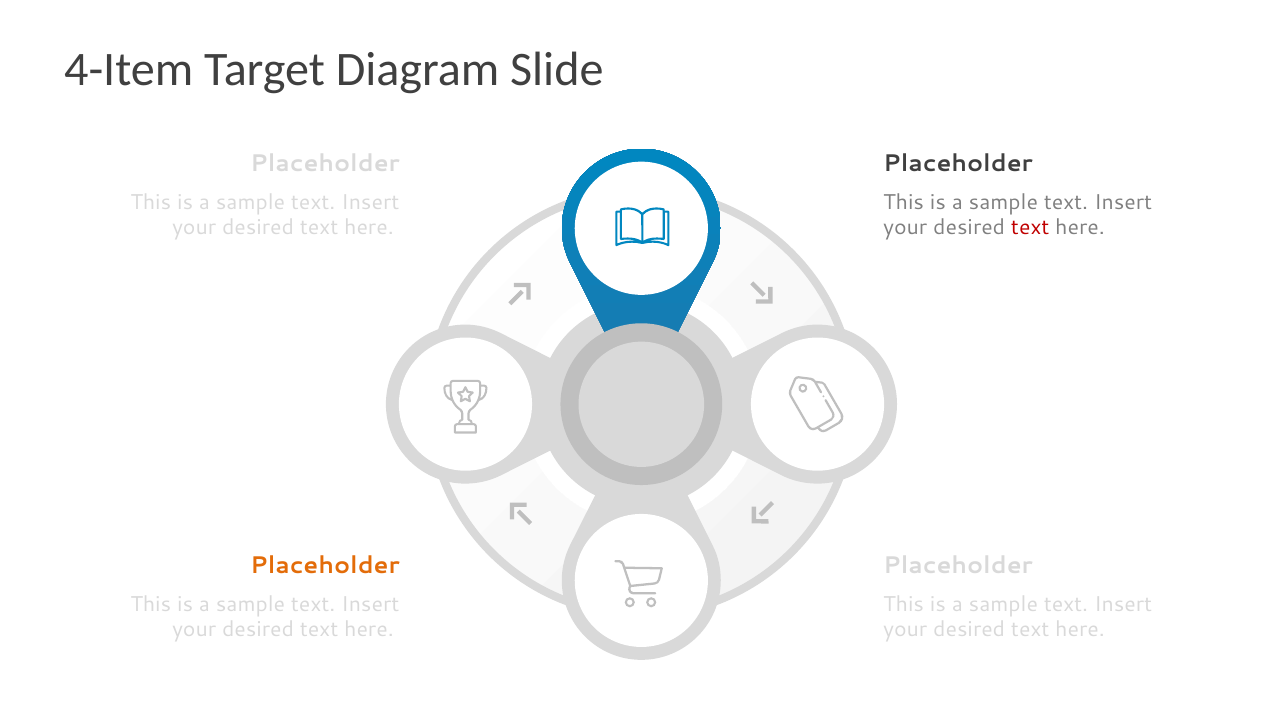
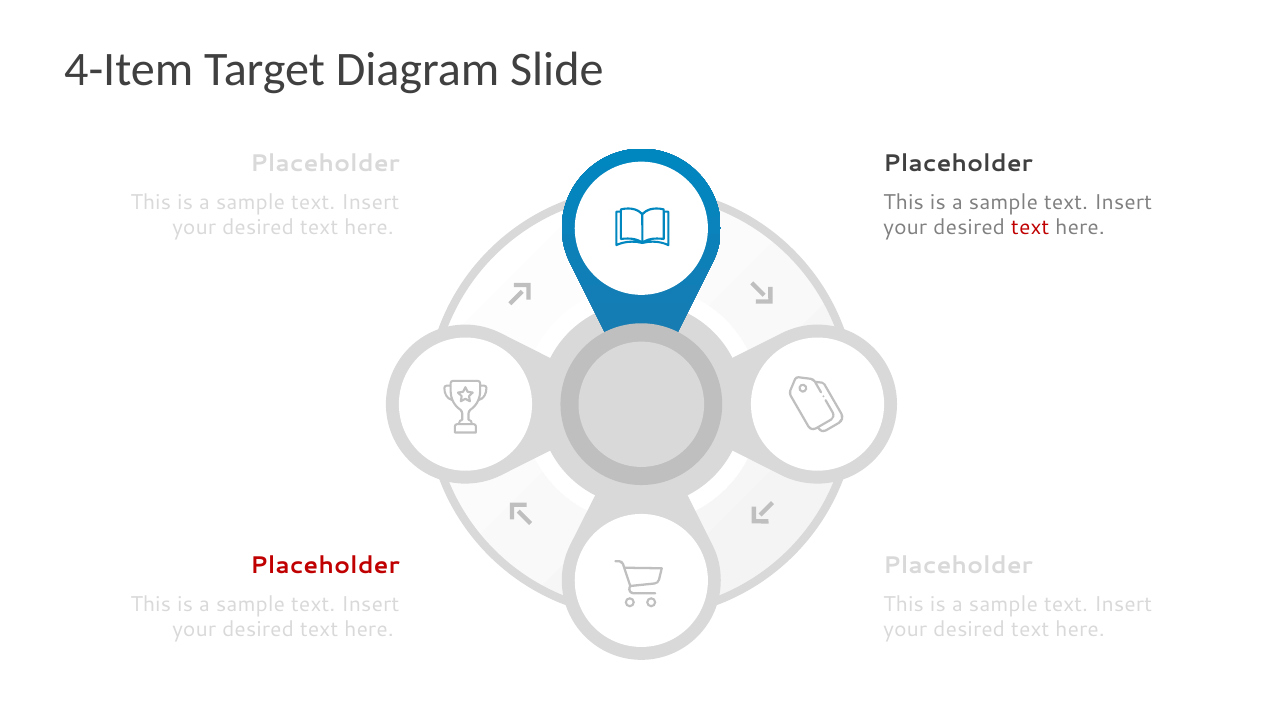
Placeholder colour: orange -> red (325, 566)
